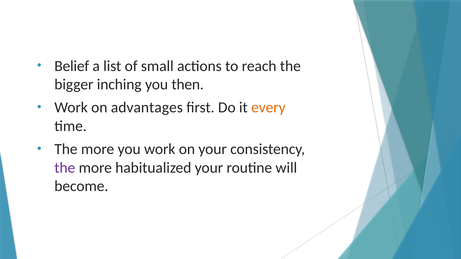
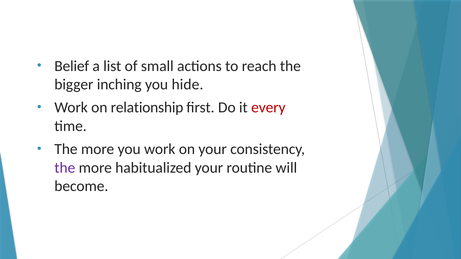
then: then -> hide (187, 84)
advantages: advantages -> relationship (147, 108)
every colour: orange -> red (268, 108)
